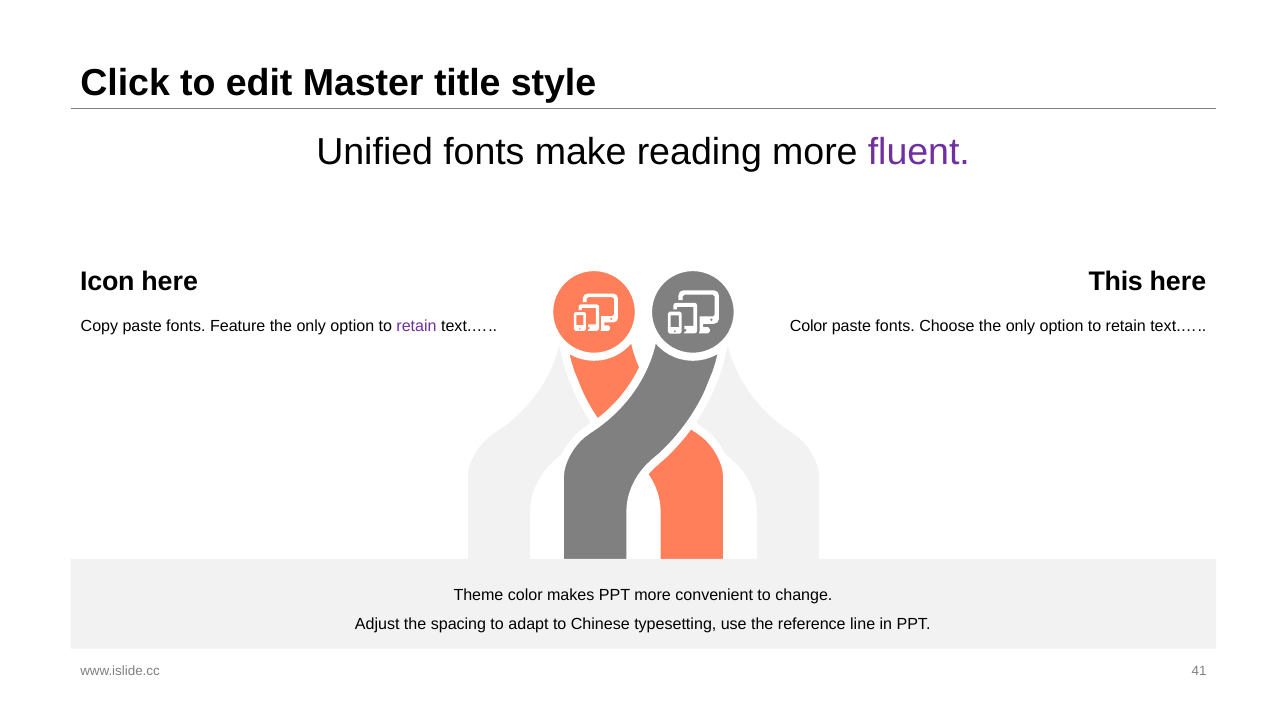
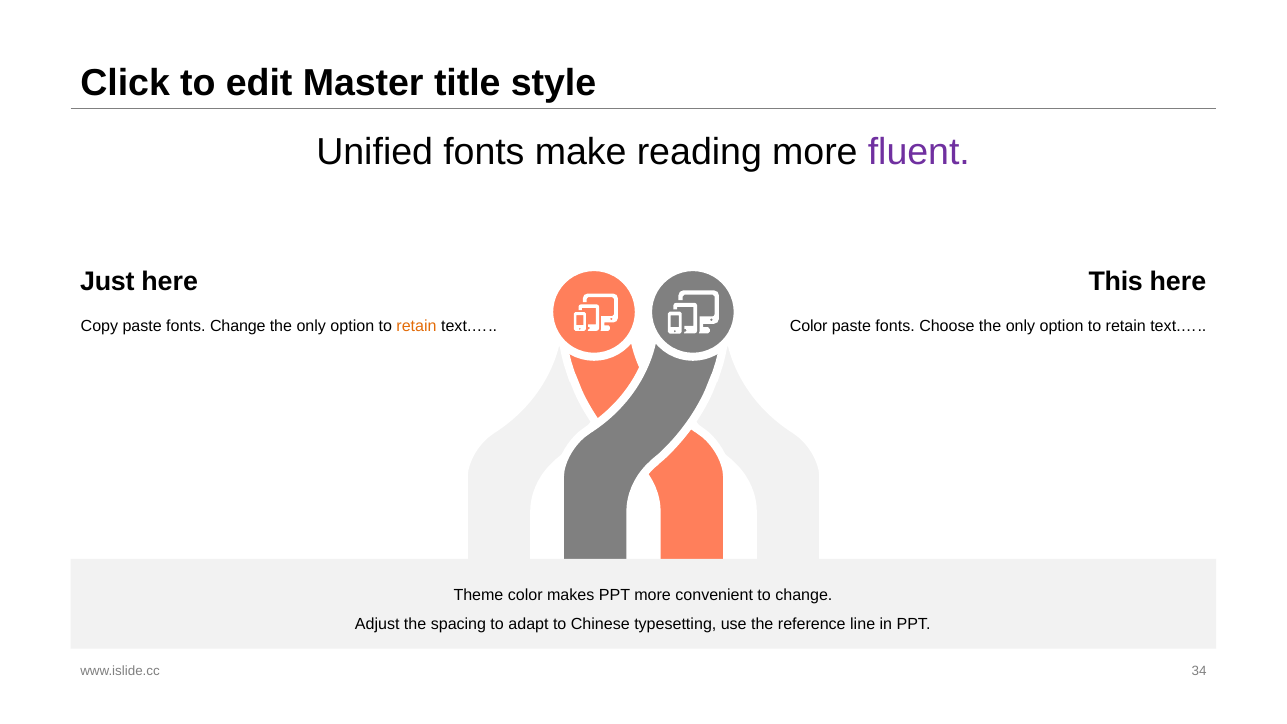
Icon: Icon -> Just (107, 282)
fonts Feature: Feature -> Change (238, 326)
retain colour: purple -> orange (417, 326)
41: 41 -> 34 (1199, 671)
